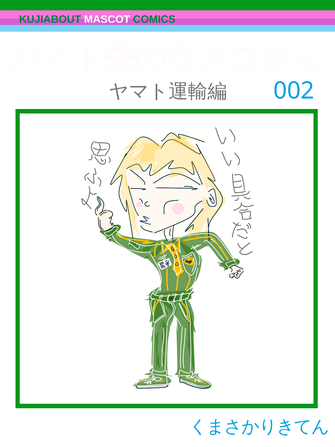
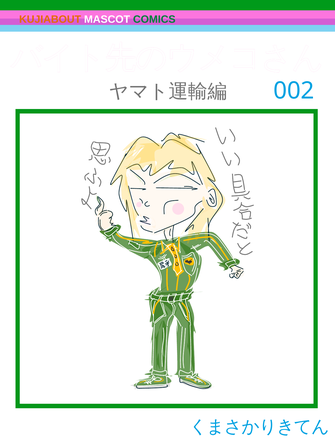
KUJIABOUT colour: green -> orange (50, 19)
